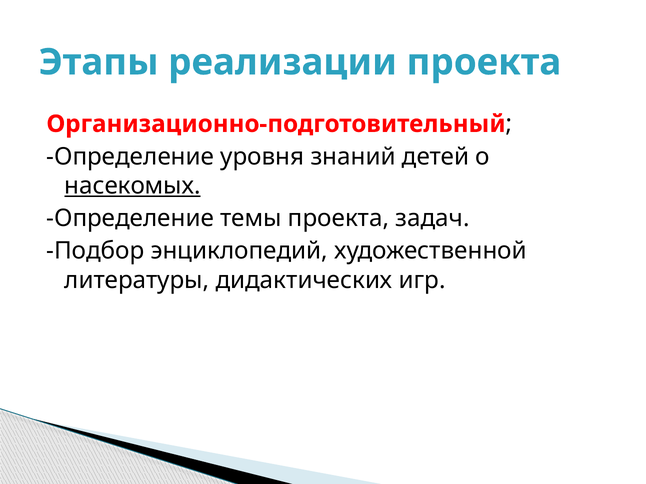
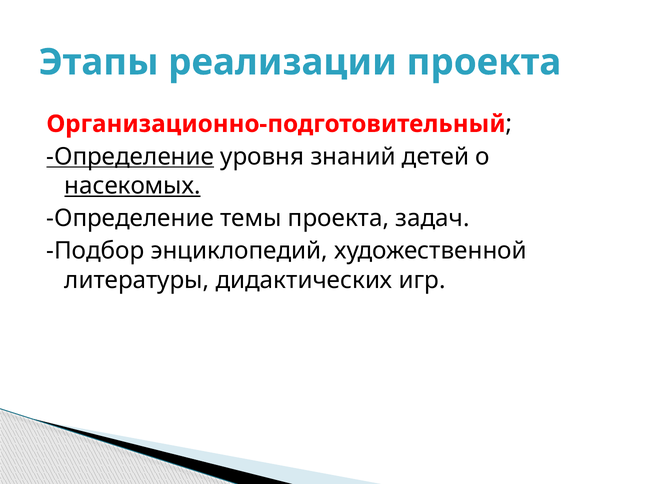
Определение underline: none -> present (130, 157)
